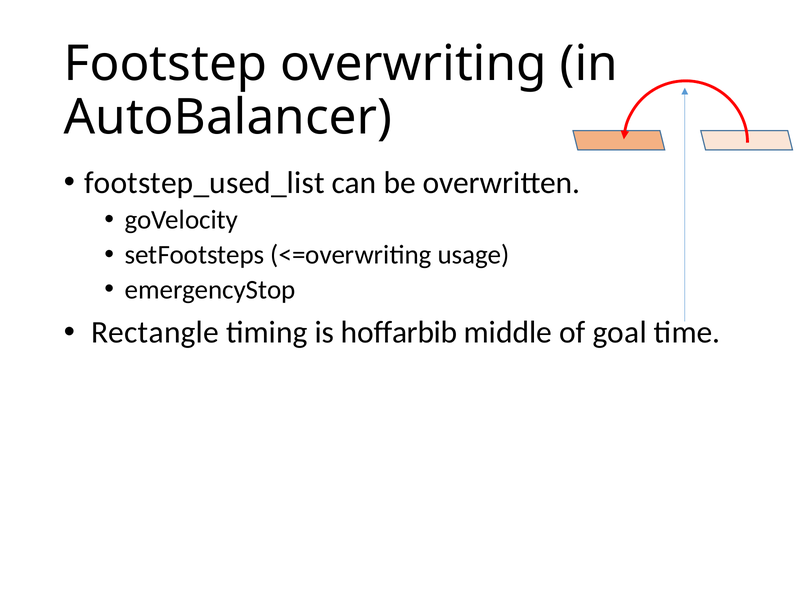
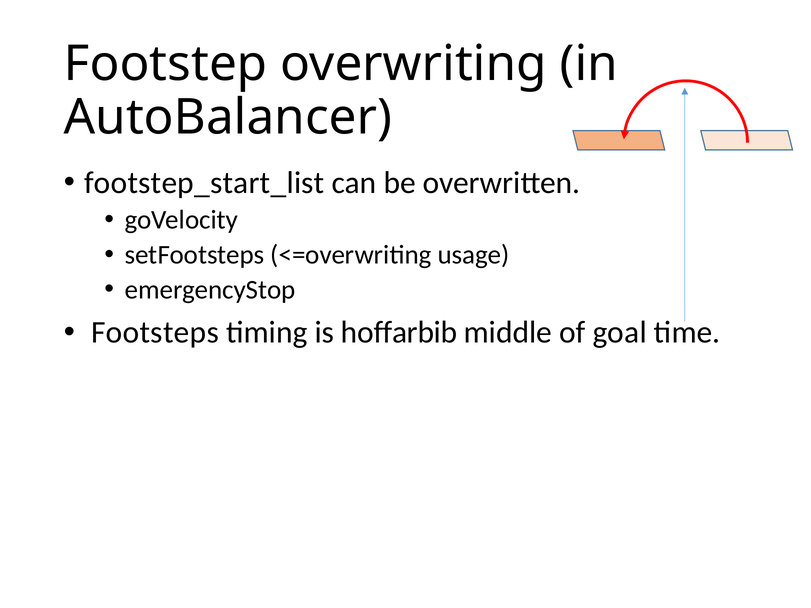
footstep_used_list: footstep_used_list -> footstep_start_list (204, 183)
Rectangle: Rectangle -> Footsteps (155, 333)
